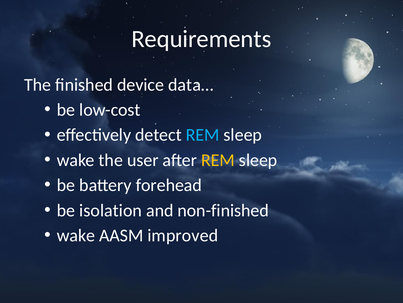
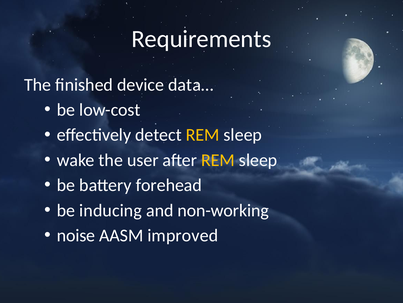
REM colour: light blue -> yellow (203, 135)
isolation: isolation -> inducing (111, 210)
non-finished: non-finished -> non-working (223, 210)
wake: wake -> noise (76, 235)
